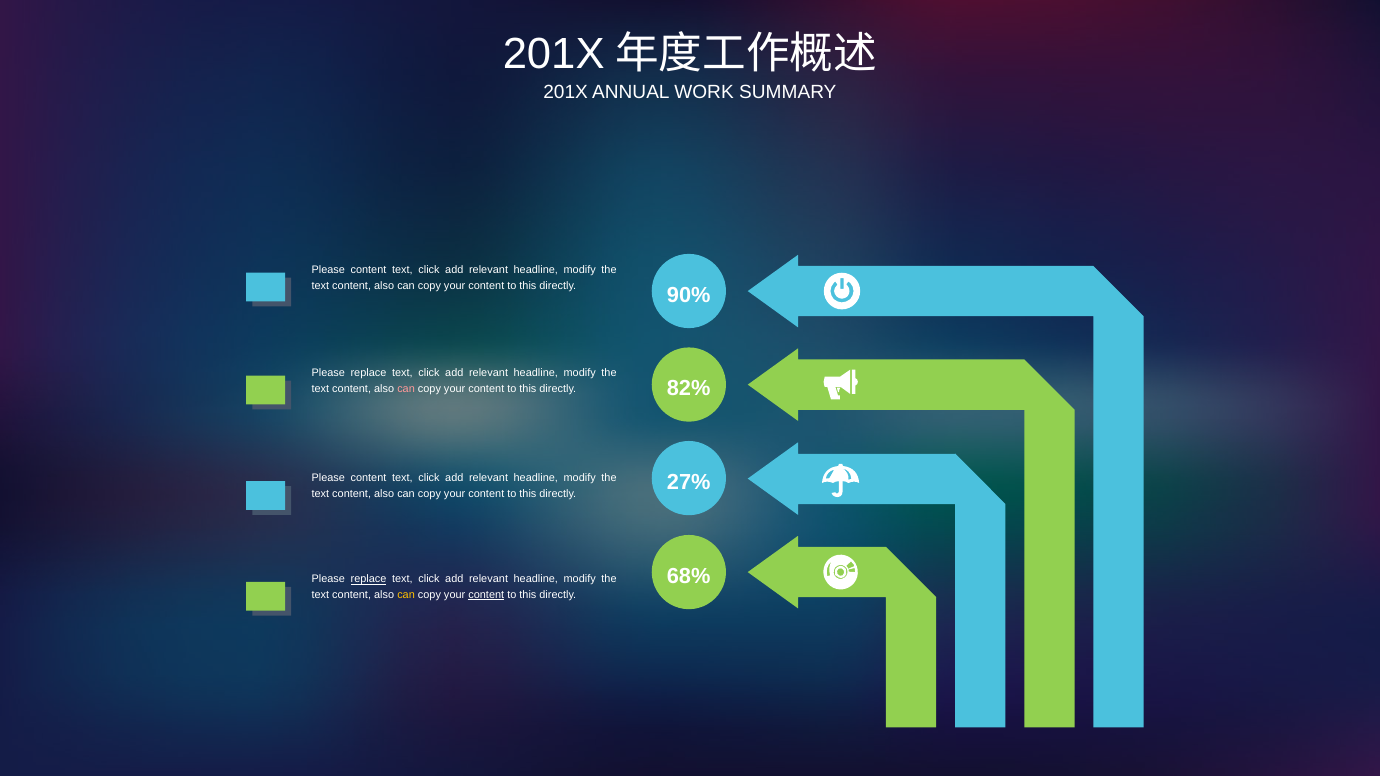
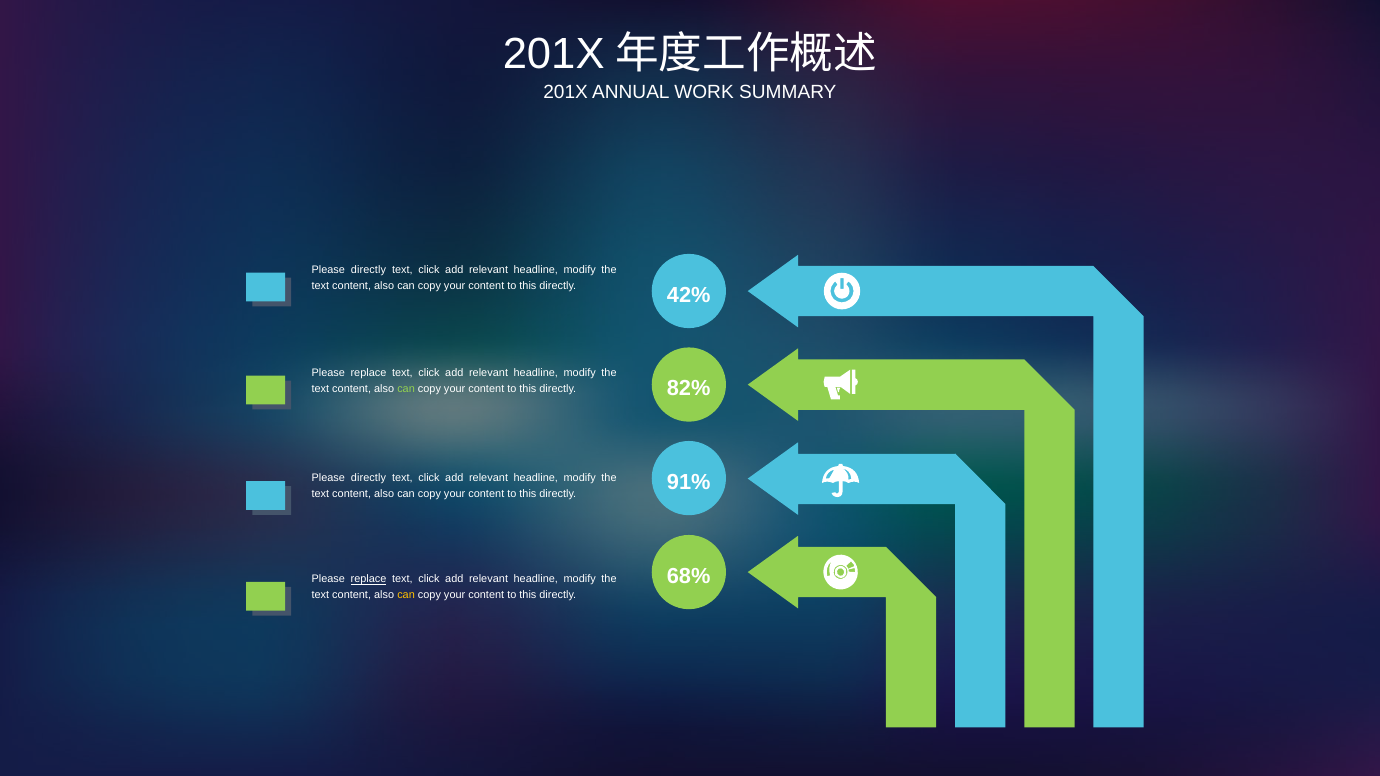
content: content -> directly (368, 270)
90%: 90% -> 42% (689, 295)
can colour: pink -> light green (406, 389)
27%: 27% -> 91% (689, 482)
content: content -> directly (368, 478)
content underline: present -> none (486, 595)
